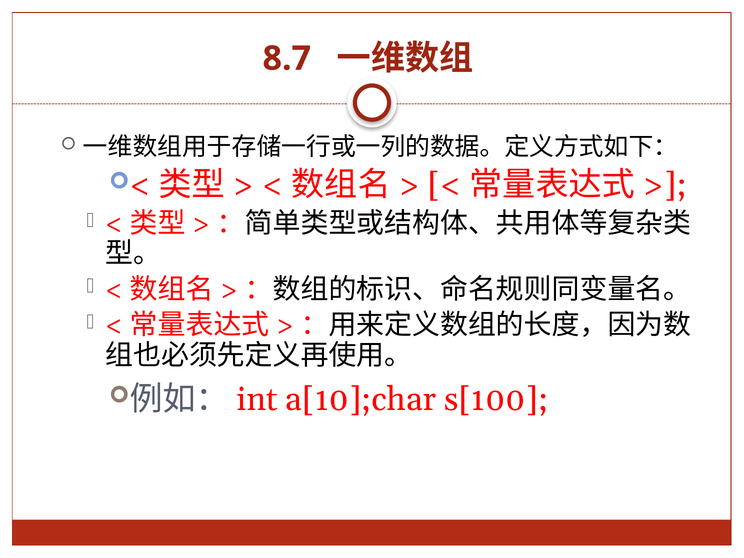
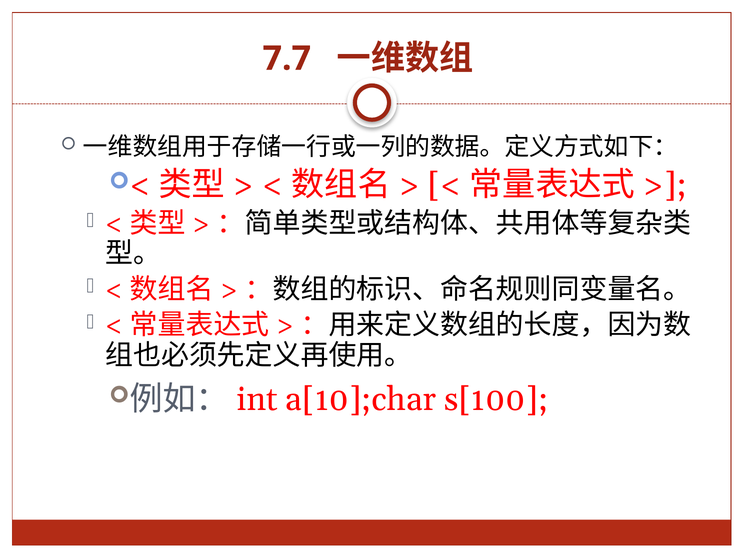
8.7: 8.7 -> 7.7 (287, 59)
